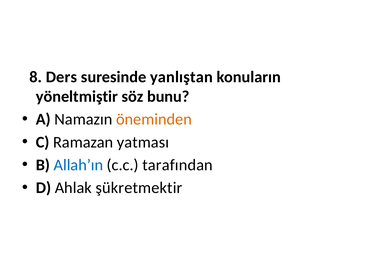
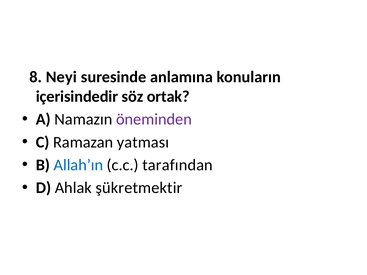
Ders: Ders -> Neyi (61, 77)
yanlıştan: yanlıştan -> anlamına (182, 77)
yöneltmiştir: yöneltmiştir -> içerisindedir (77, 97)
bunu: bunu -> ortak (168, 97)
öneminden colour: orange -> purple (154, 119)
